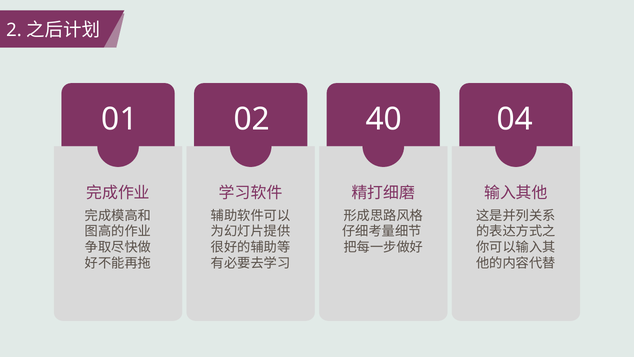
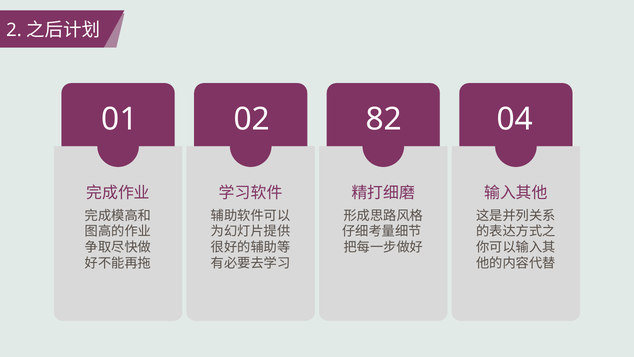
40: 40 -> 82 (384, 119)
